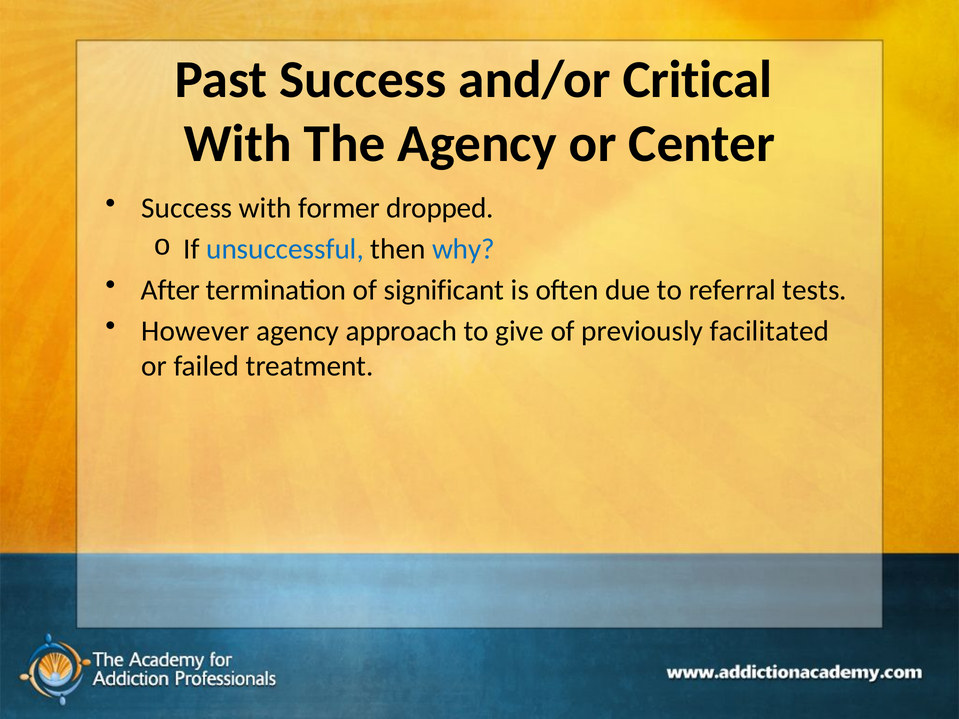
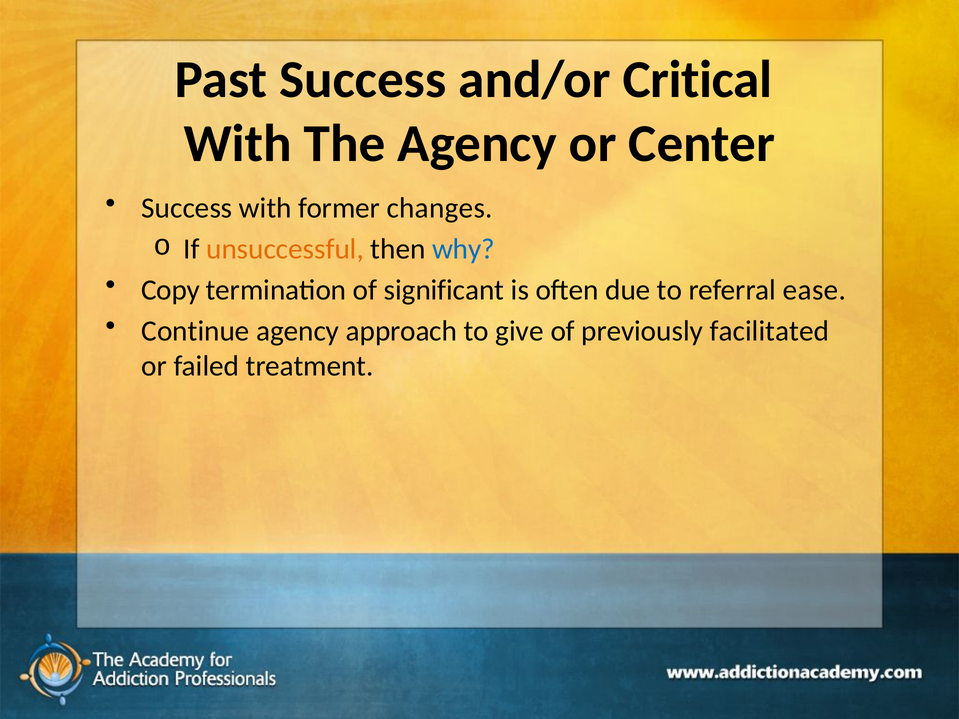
dropped: dropped -> changes (440, 208)
unsuccessful colour: blue -> orange (285, 249)
After: After -> Copy (171, 290)
tests: tests -> ease (815, 290)
However: However -> Continue (195, 331)
